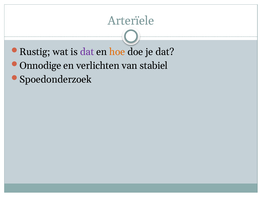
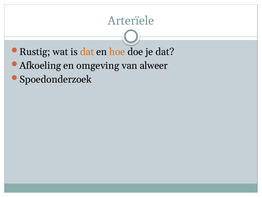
dat colour: purple -> orange (87, 52)
Onnodige: Onnodige -> Afkoeling (40, 65)
verlichten: verlichten -> omgeving (98, 65)
stabiel: stabiel -> alweer (154, 65)
